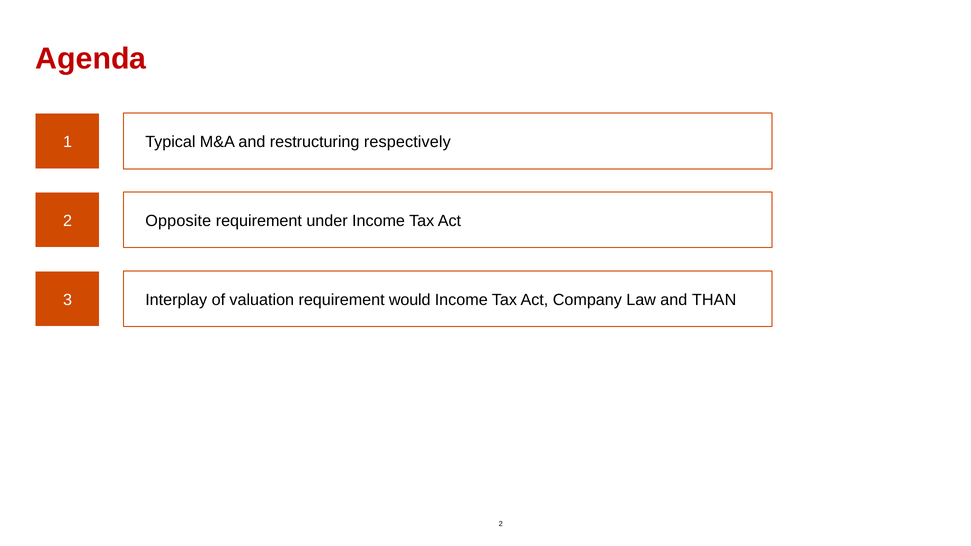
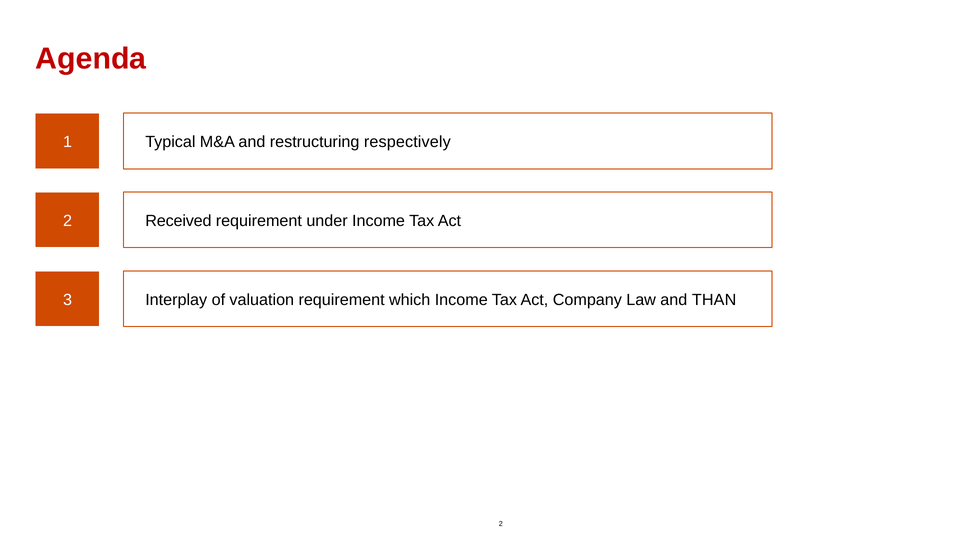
Opposite: Opposite -> Received (178, 221)
would: would -> which (410, 300)
